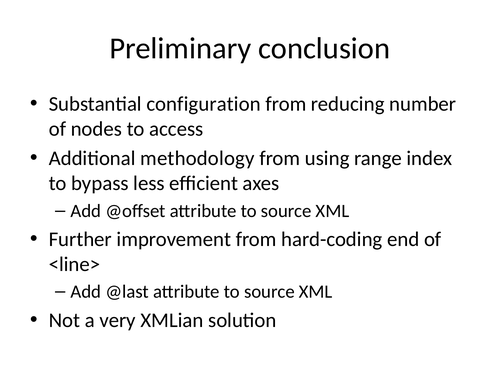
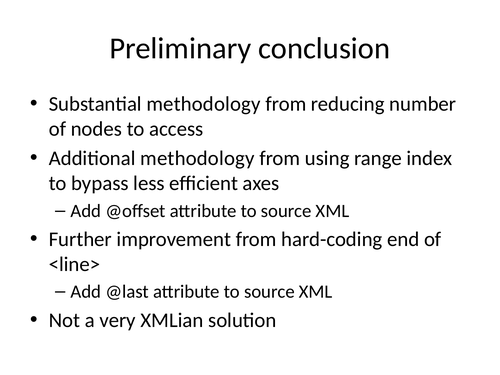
Substantial configuration: configuration -> methodology (203, 104)
